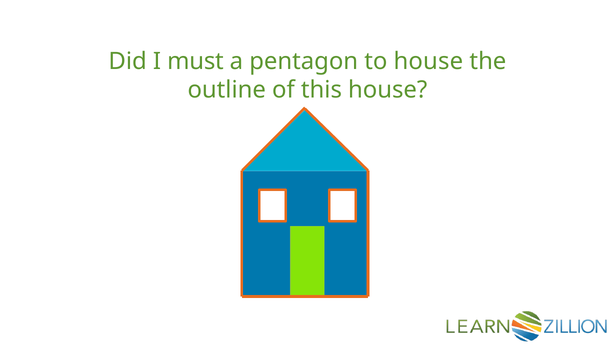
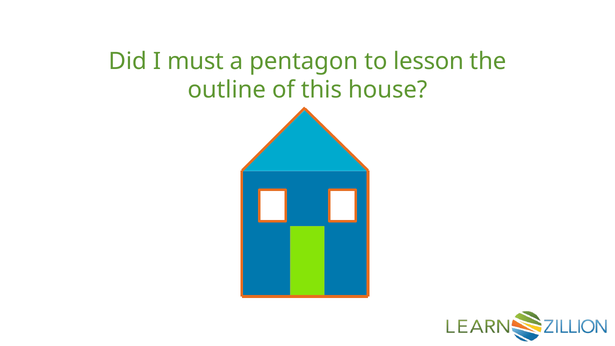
to house: house -> lesson (429, 61)
